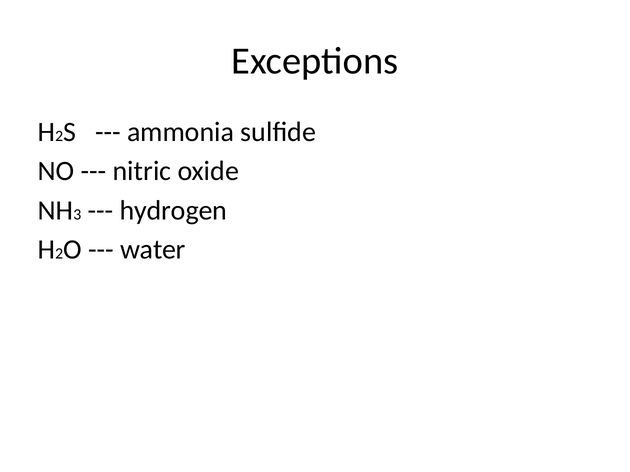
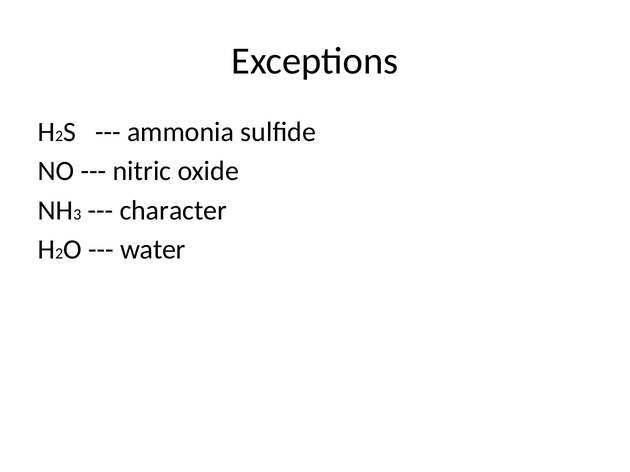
hydrogen: hydrogen -> character (173, 211)
